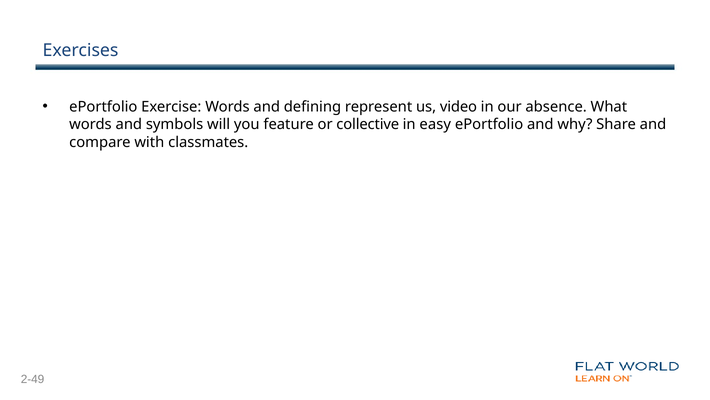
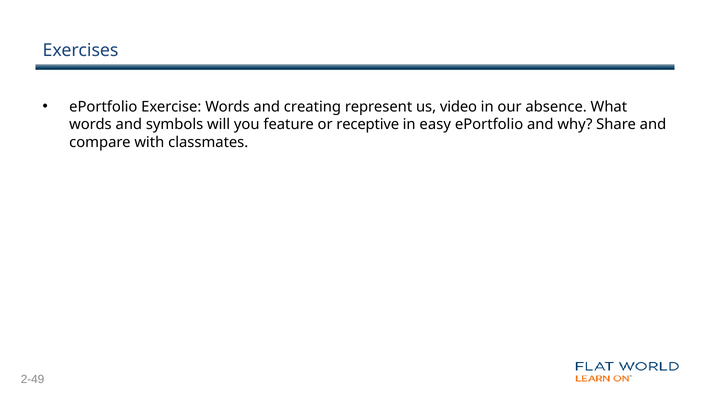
defining: defining -> creating (312, 107)
collective: collective -> receptive (368, 125)
